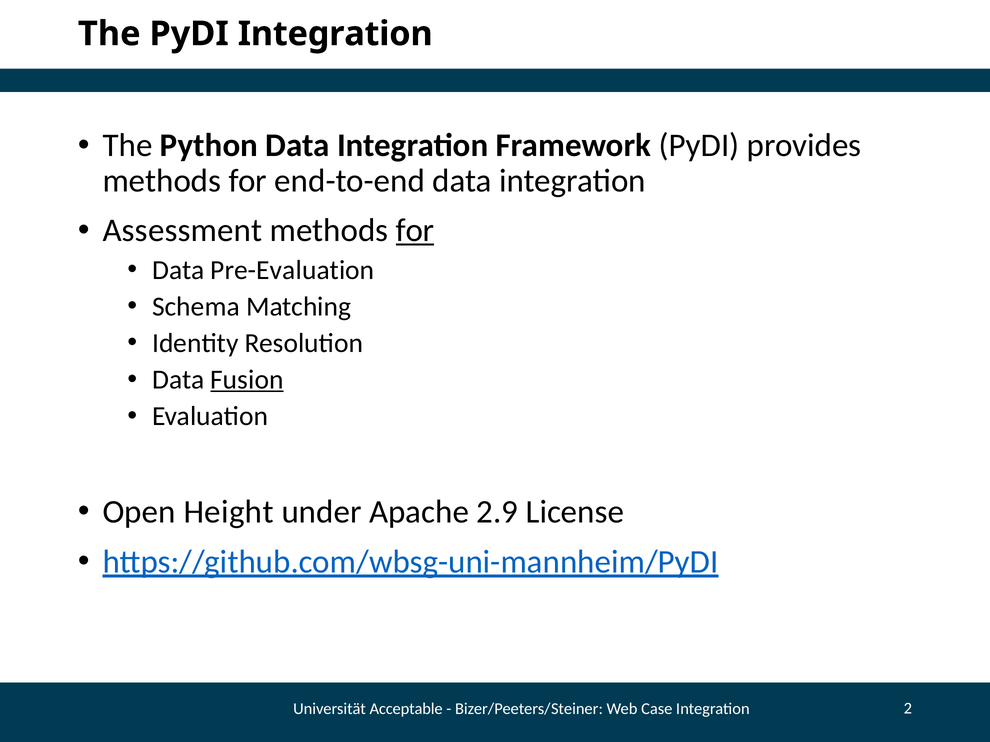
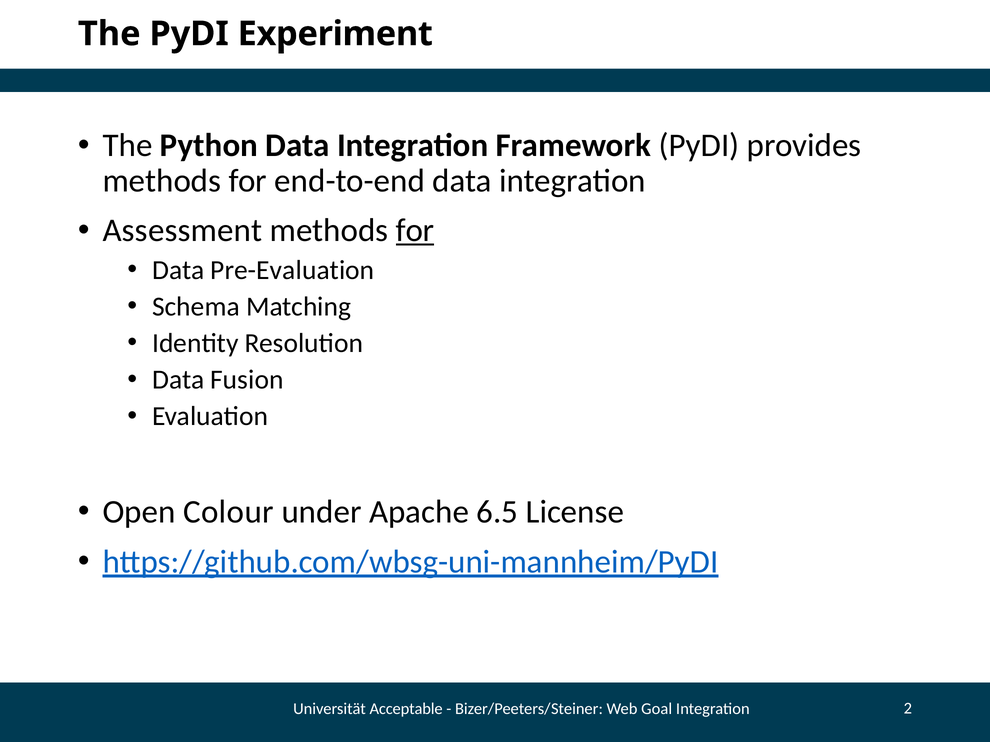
PyDI Integration: Integration -> Experiment (335, 34)
Fusion underline: present -> none (247, 380)
Height: Height -> Colour (229, 512)
2.9: 2.9 -> 6.5 (497, 512)
Case: Case -> Goal (657, 709)
